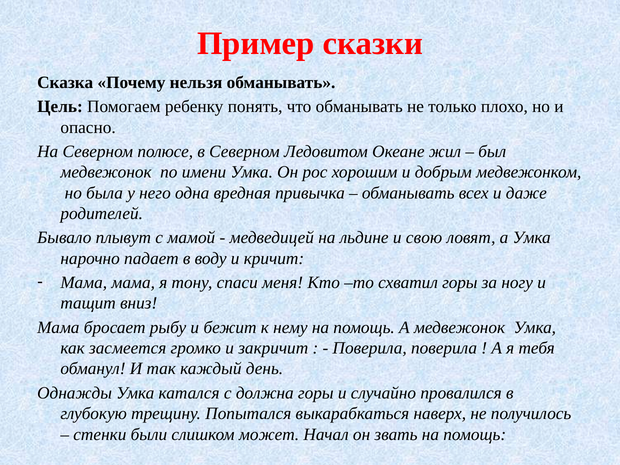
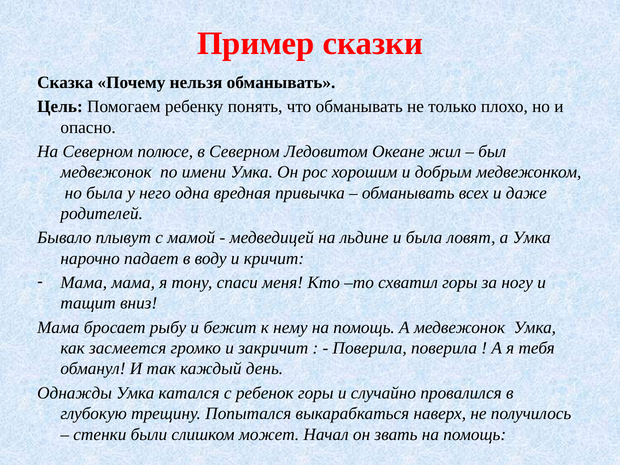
и свою: свою -> была (424, 238)
должна: должна -> ребенок (265, 393)
